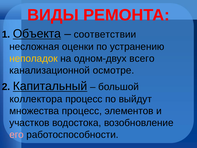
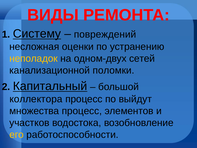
Объекта: Объекта -> Систему (37, 34)
соответствии: соответствии -> повреждений (105, 34)
всего: всего -> сетей (142, 58)
осмотре: осмотре -> поломки (114, 70)
его colour: pink -> yellow (17, 134)
